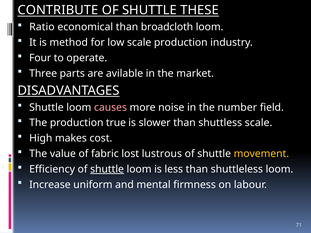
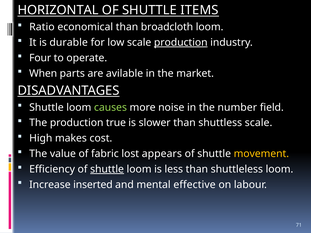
CONTRIBUTE: CONTRIBUTE -> HORIZONTAL (58, 10)
THESE: THESE -> ITEMS (199, 10)
method: method -> durable (69, 43)
production underline: none -> present (181, 43)
Three: Three -> When (43, 73)
causes colour: pink -> light green (110, 107)
lustrous: lustrous -> appears (162, 154)
uniform: uniform -> inserted (93, 185)
firmness: firmness -> effective (195, 185)
